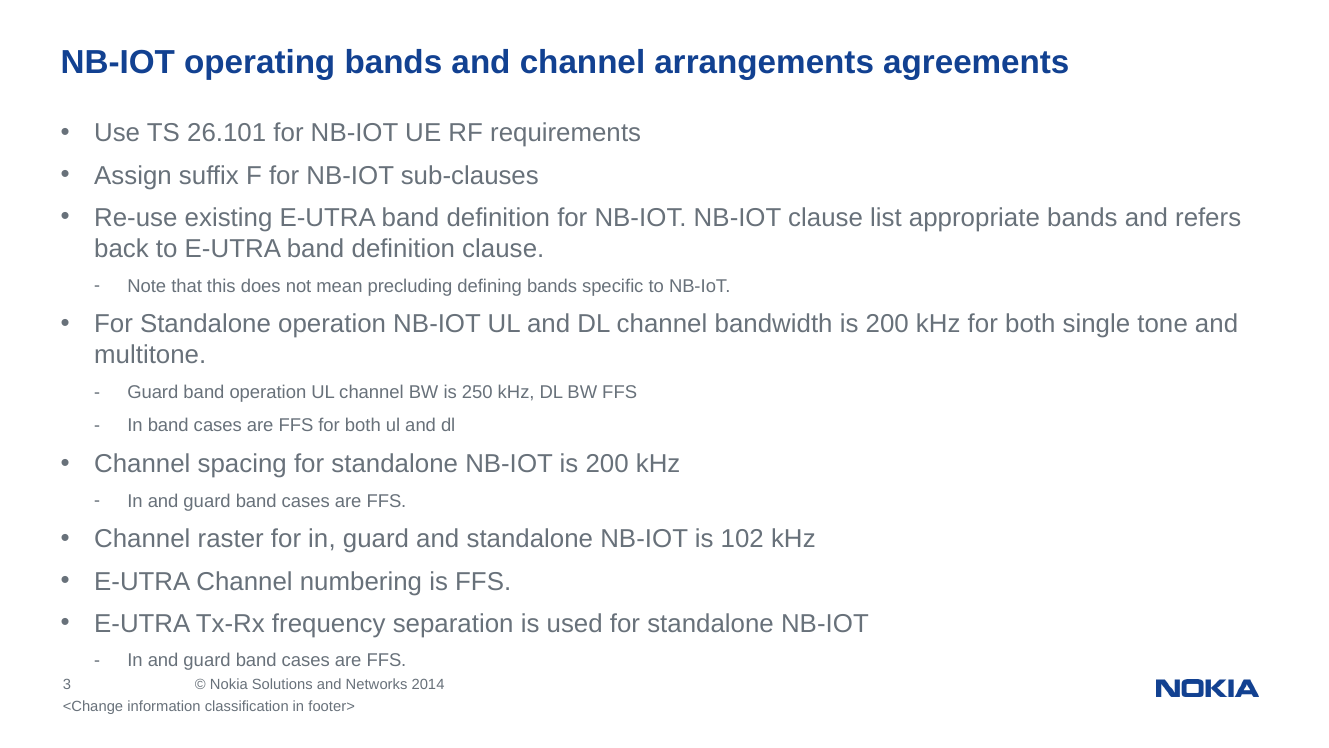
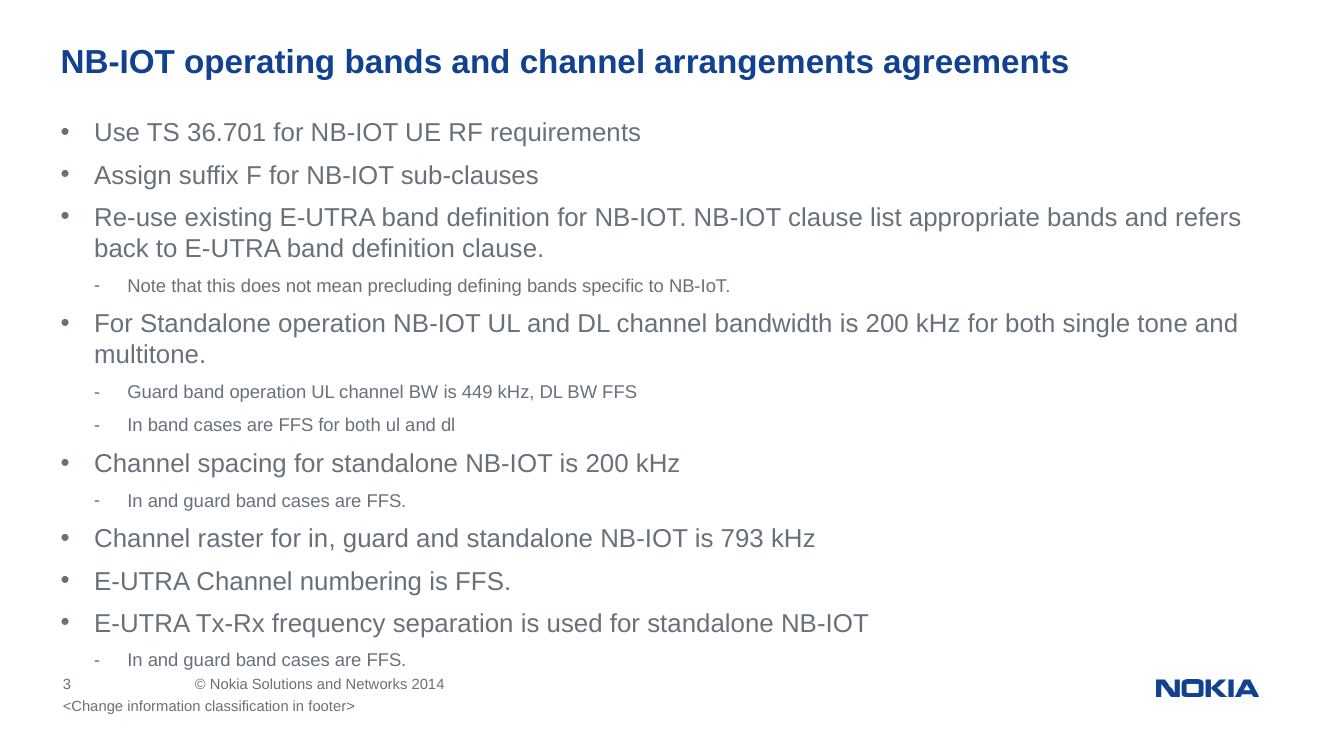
26.101: 26.101 -> 36.701 (227, 133)
250: 250 -> 449 (477, 392)
102: 102 -> 793 (742, 539)
